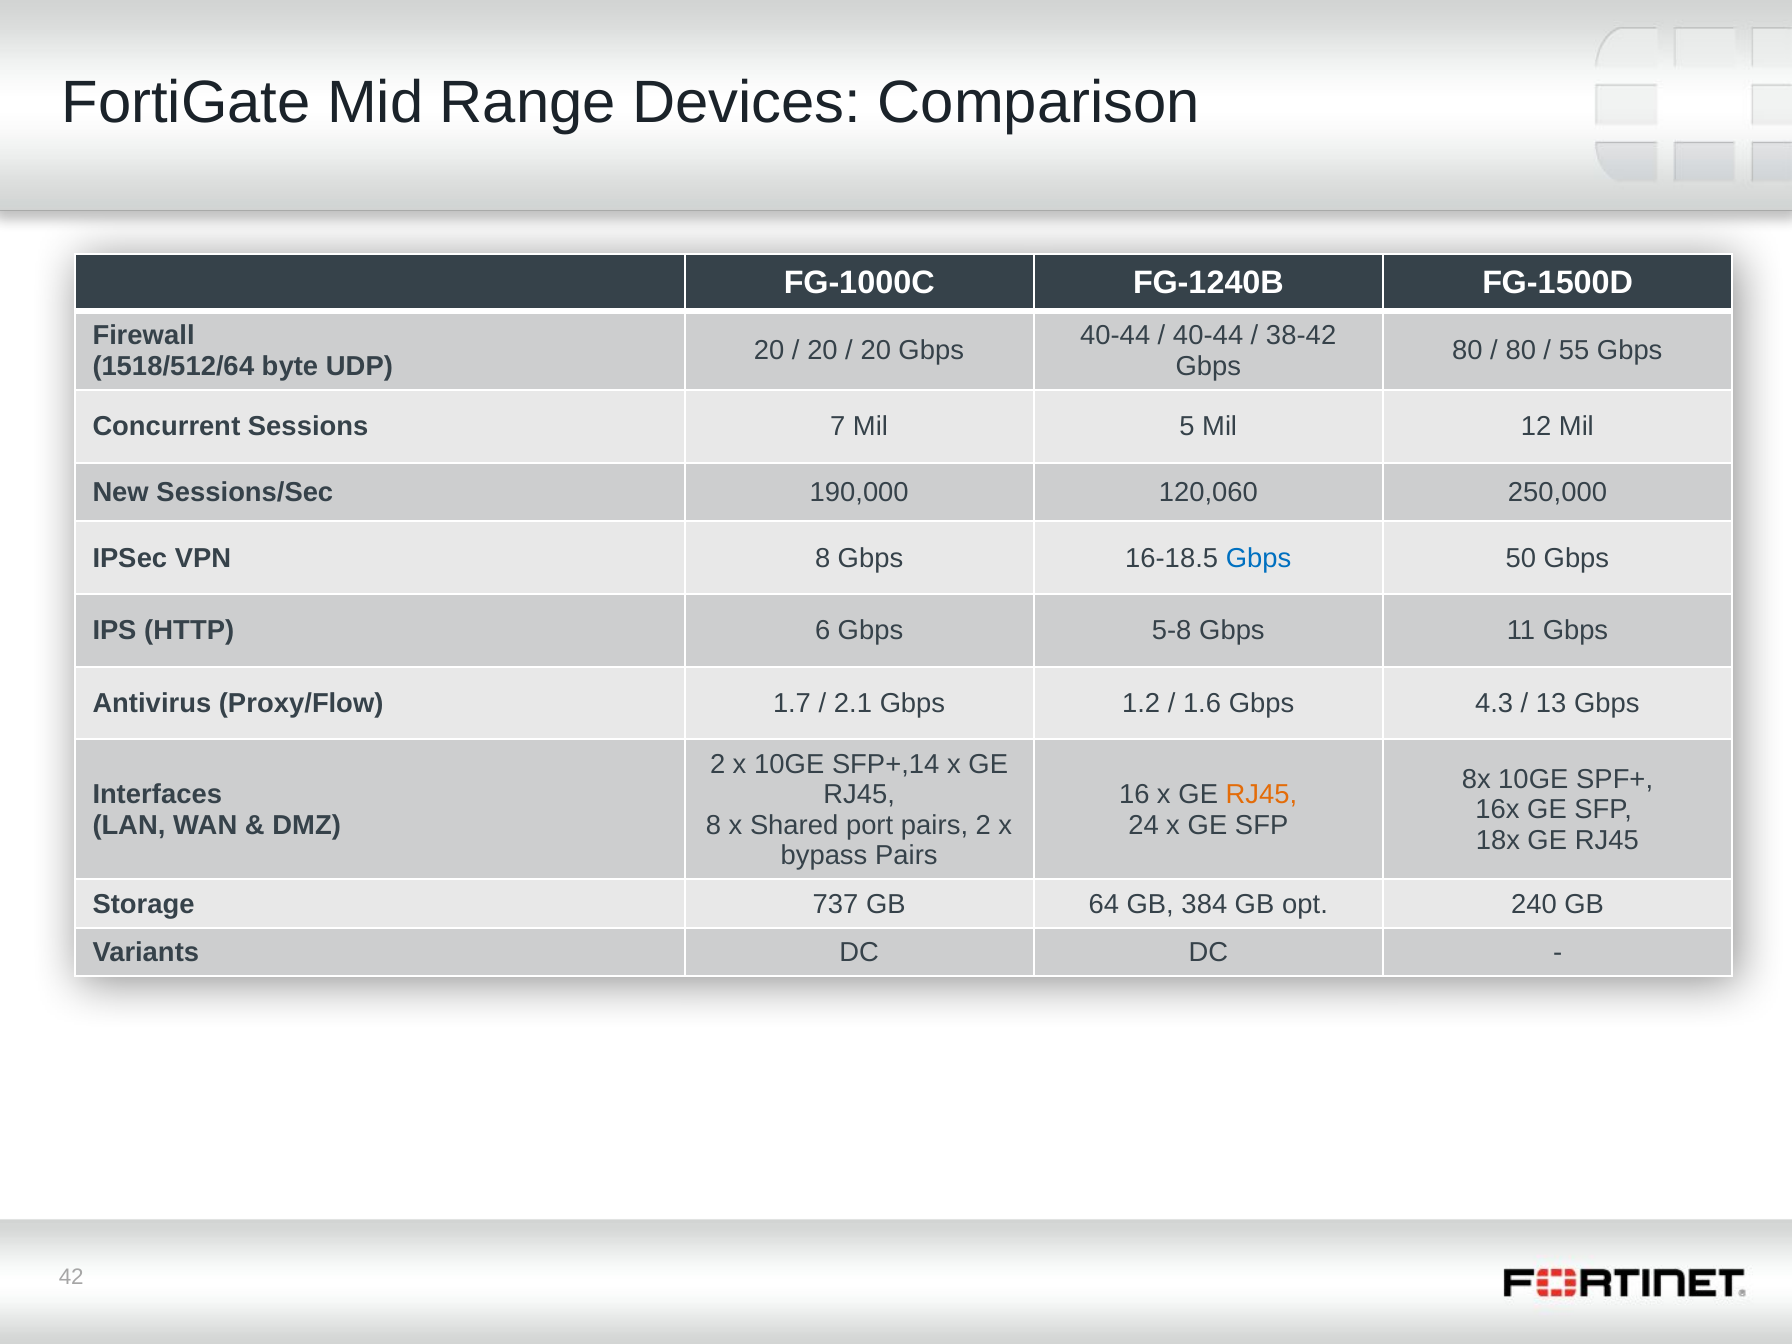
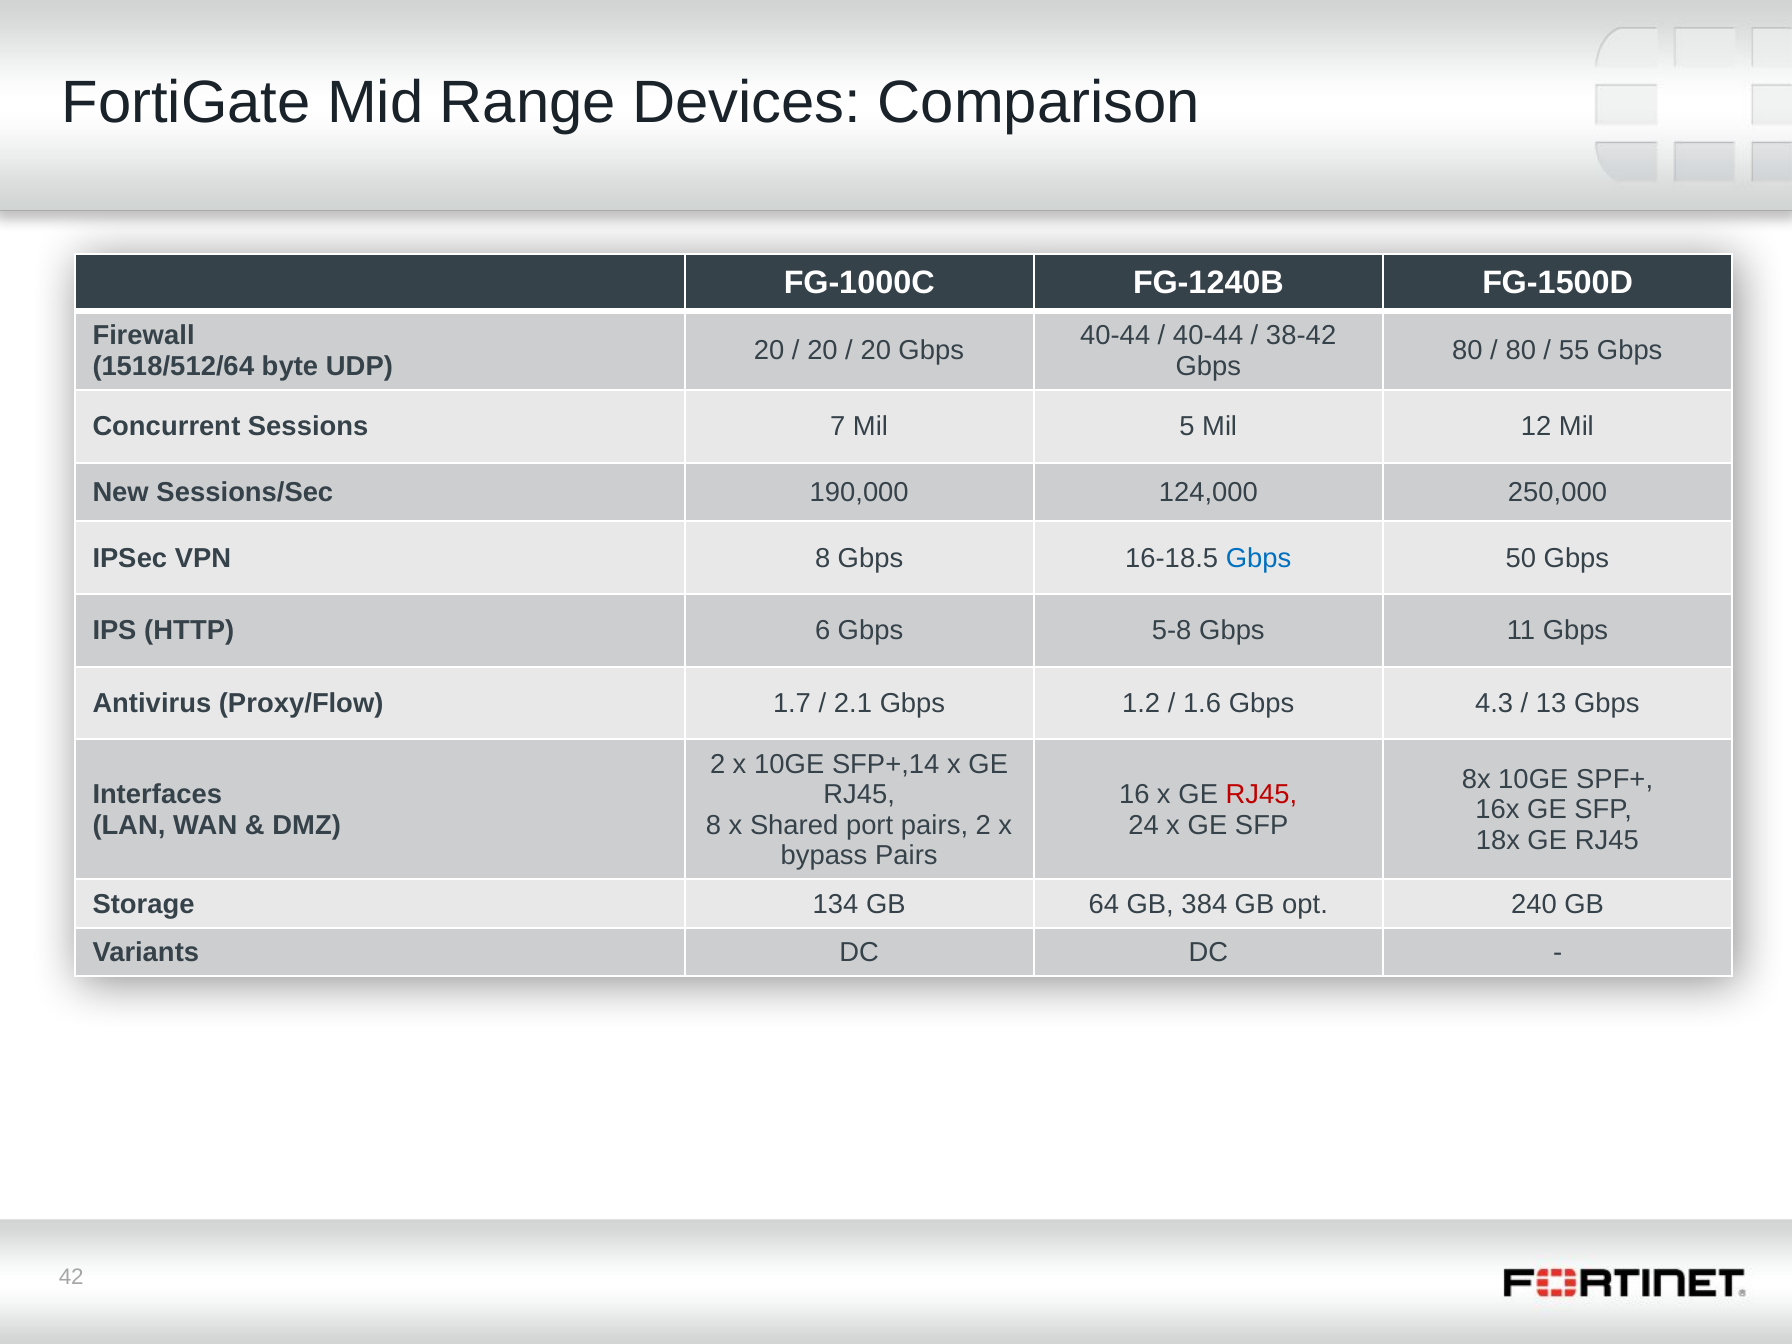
120,060: 120,060 -> 124,000 (1208, 492)
RJ45 colour: orange -> red (1261, 795)
737: 737 -> 134 (836, 904)
